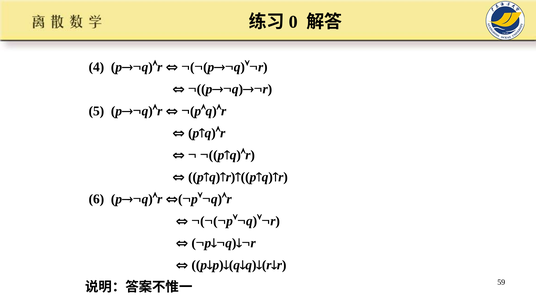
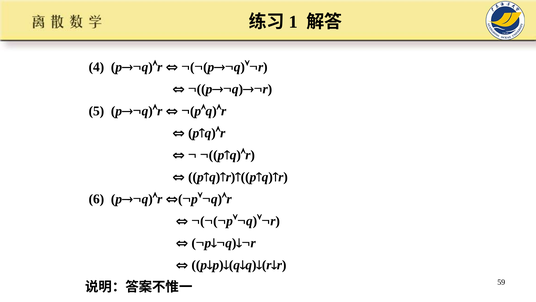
0: 0 -> 1 (293, 22)
